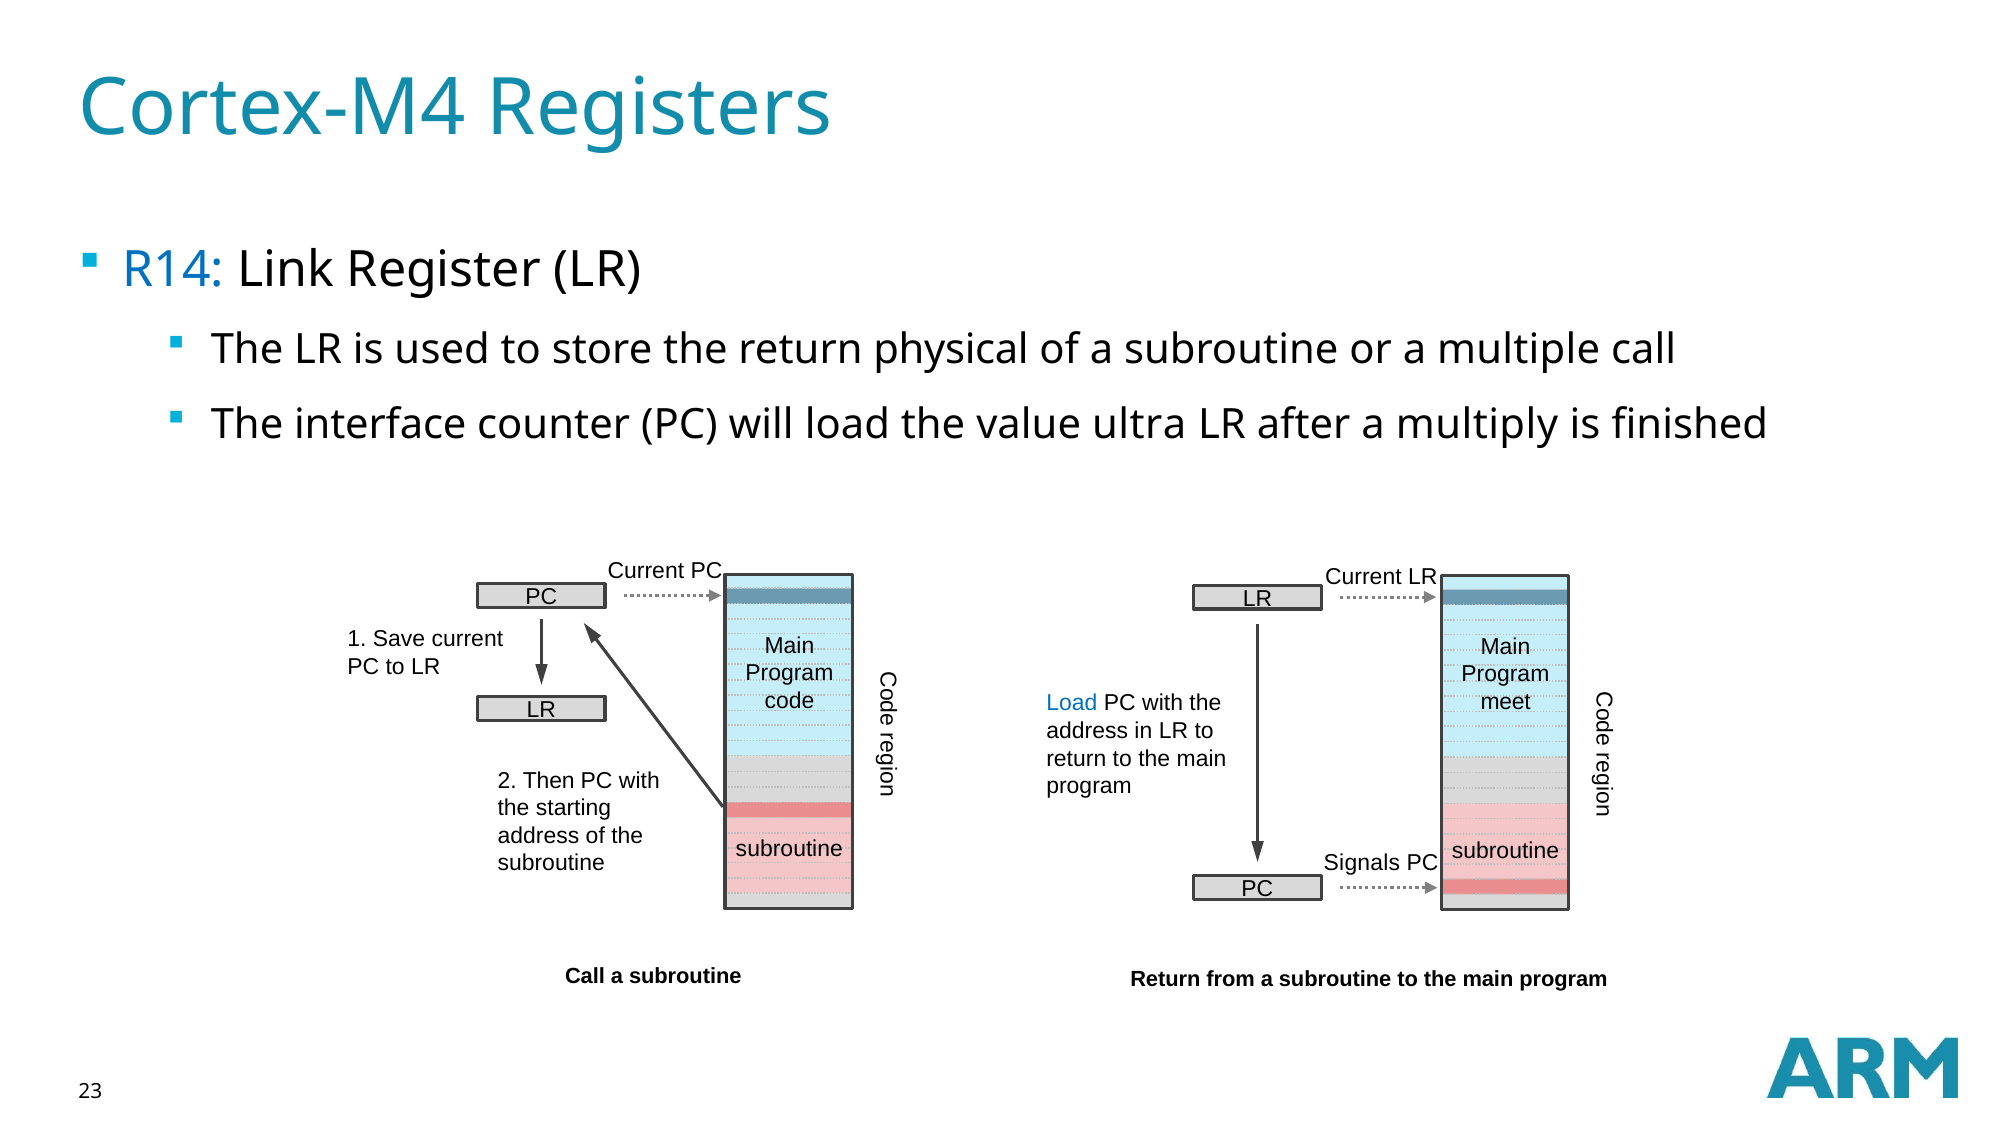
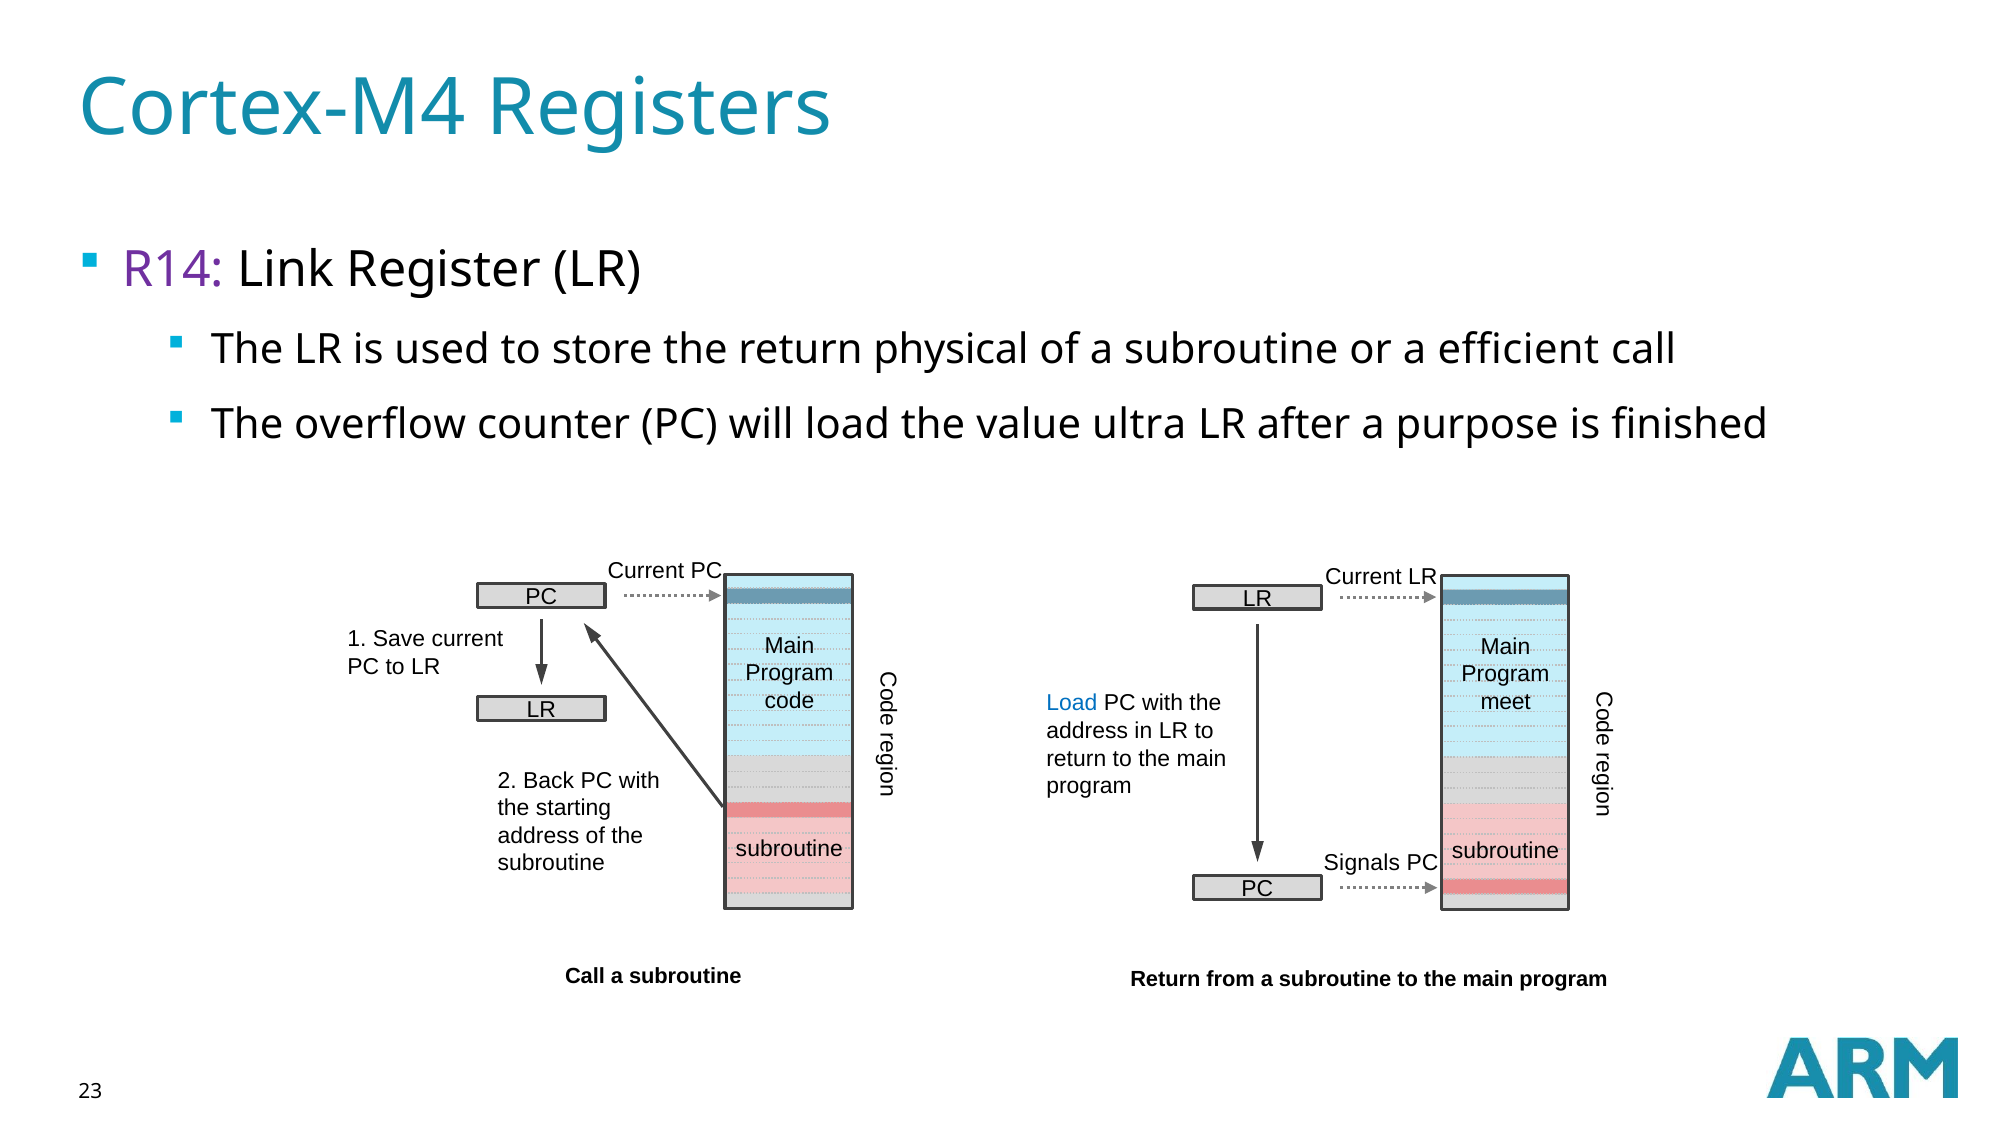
R14 colour: blue -> purple (173, 270)
multiple: multiple -> efficient (1518, 350)
interface: interface -> overflow (380, 425)
multiply: multiply -> purpose (1477, 425)
Then: Then -> Back (549, 780)
